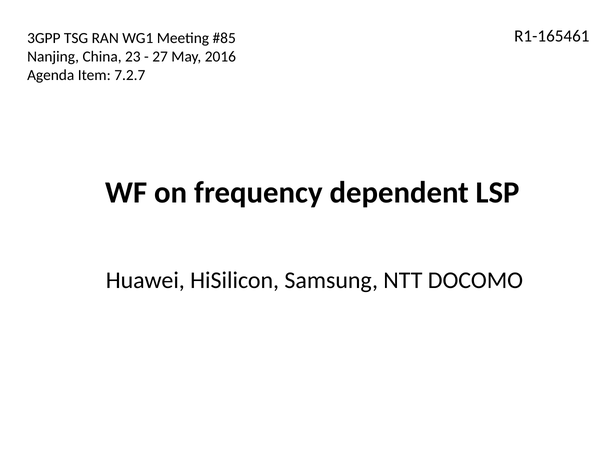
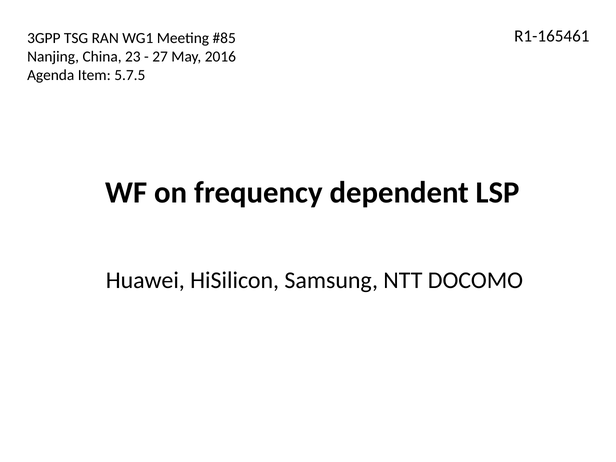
7.2.7: 7.2.7 -> 5.7.5 (130, 75)
